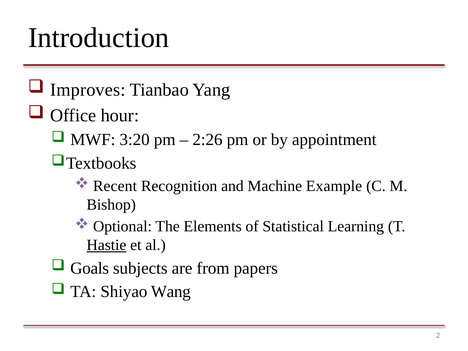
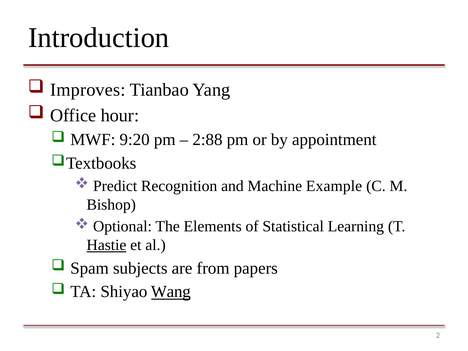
3:20: 3:20 -> 9:20 (135, 140)
2:26: 2:26 -> 2:88 (207, 140)
Recent: Recent -> Predict (115, 186)
Goals: Goals -> Spam (90, 268)
Wang underline: none -> present (171, 292)
